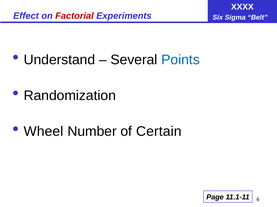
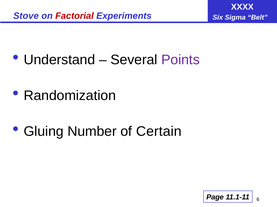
Effect: Effect -> Stove (26, 16)
Points colour: blue -> purple (181, 60)
Wheel: Wheel -> Gluing (44, 132)
